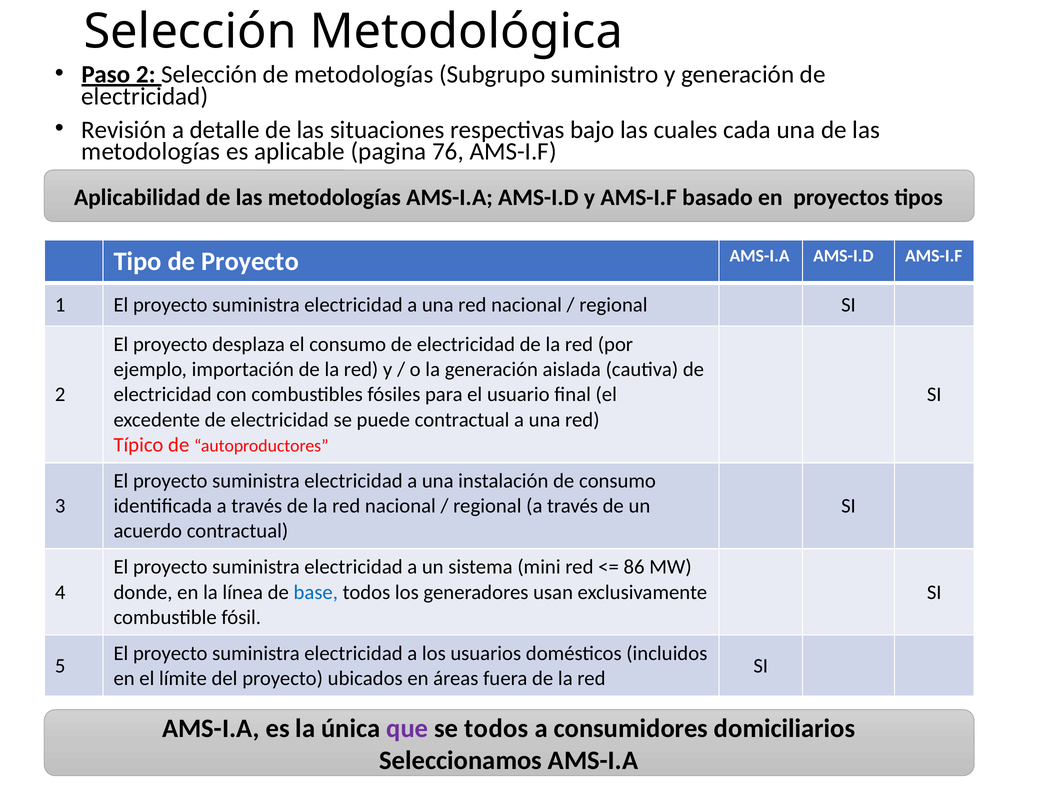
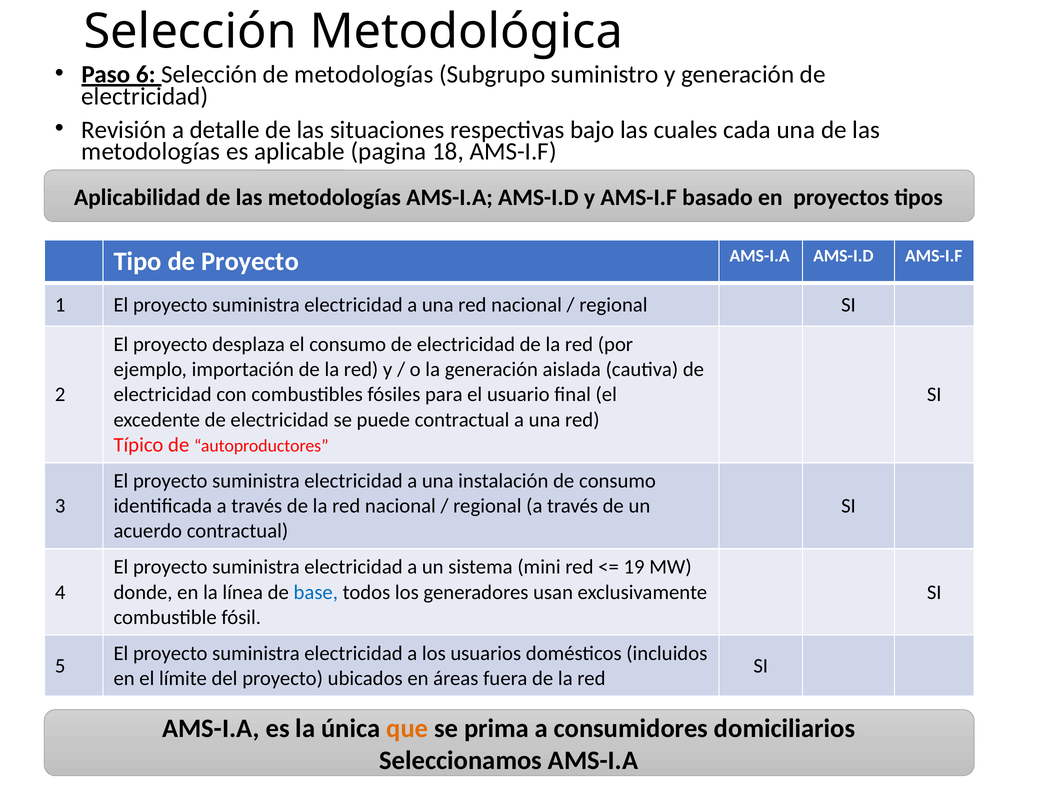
Paso 2: 2 -> 6 (146, 75)
76: 76 -> 18 (448, 151)
86: 86 -> 19 (634, 567)
que colour: purple -> orange (407, 729)
se todos: todos -> prima (497, 729)
